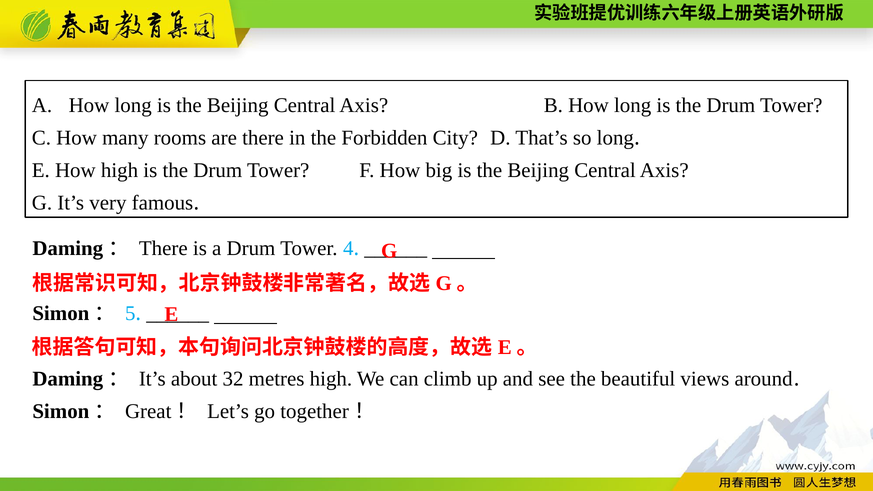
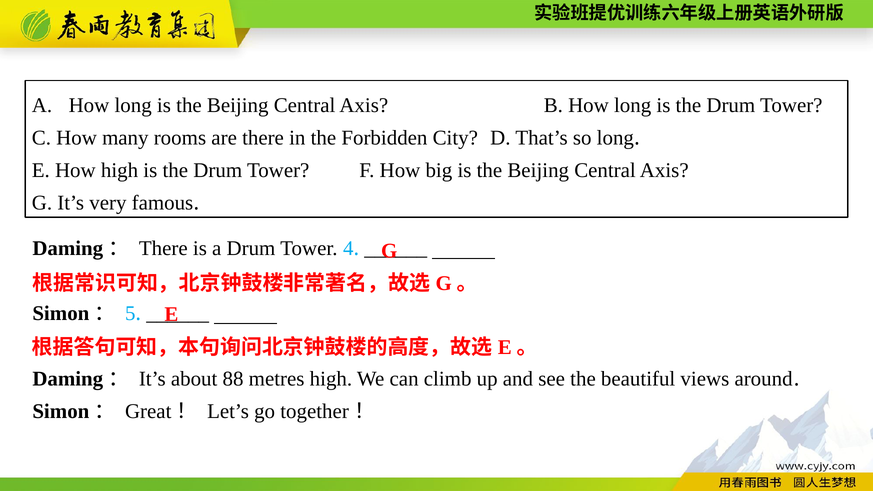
32: 32 -> 88 (233, 379)
